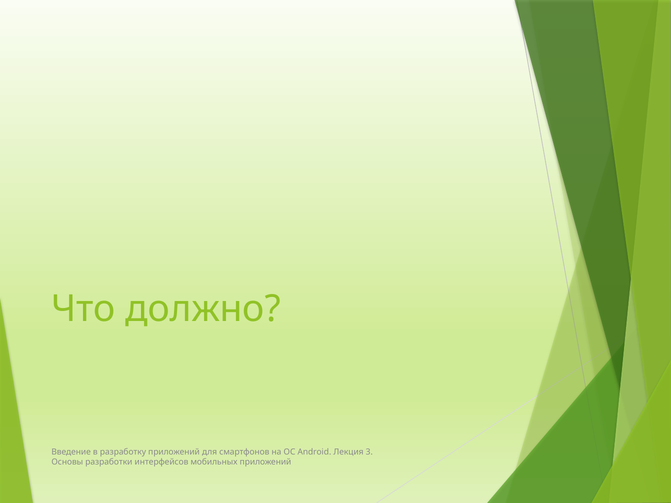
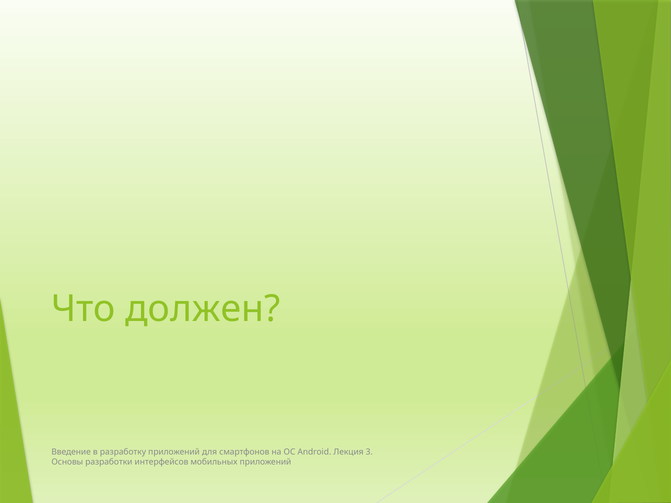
должно: должно -> должен (203, 309)
